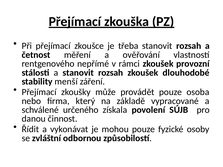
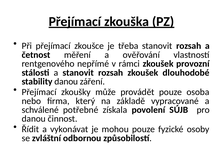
stability menší: menší -> danou (66, 82)
určeného: určeného -> potřebné (81, 110)
